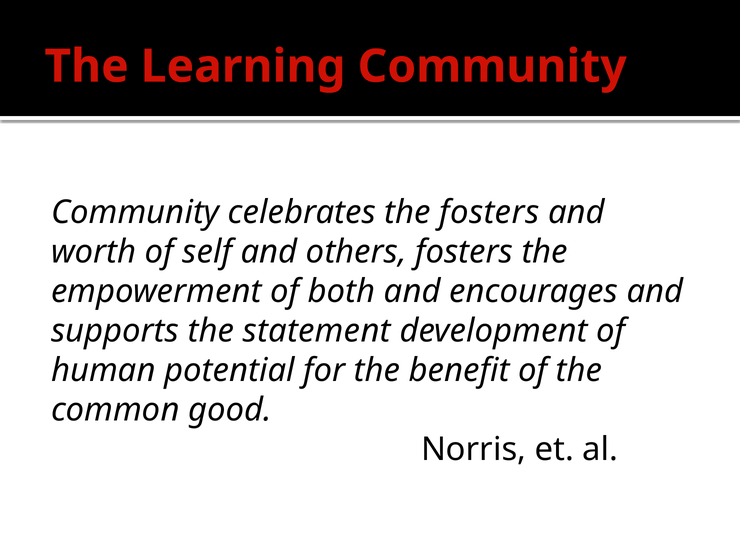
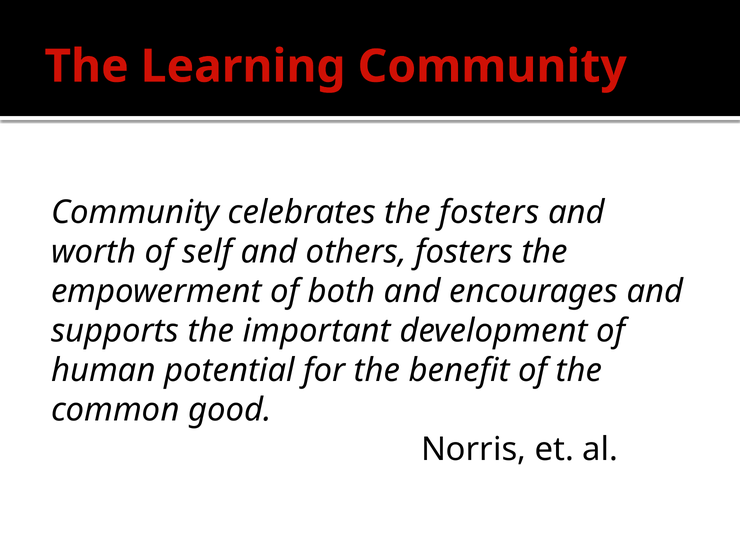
statement: statement -> important (317, 331)
